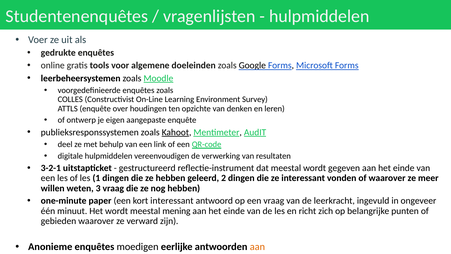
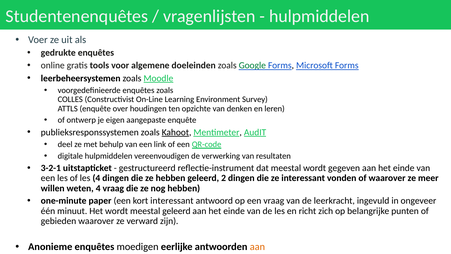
Google colour: black -> green (252, 65)
les 1: 1 -> 4 (96, 178)
weten 3: 3 -> 4 (98, 188)
meestal mening: mening -> geleerd (176, 211)
